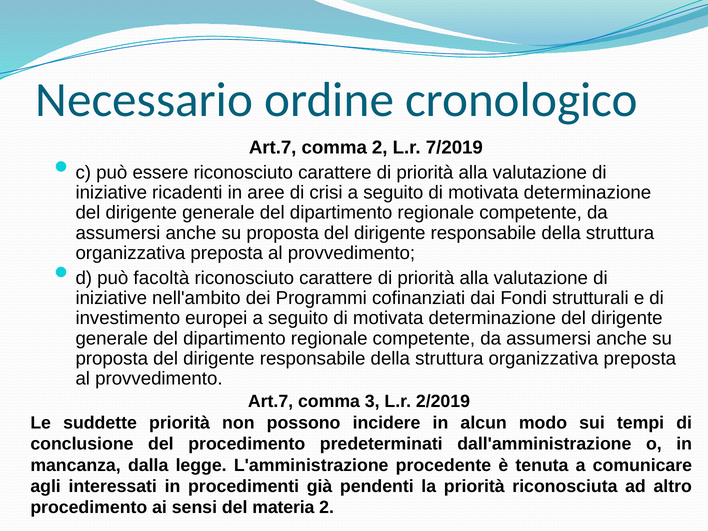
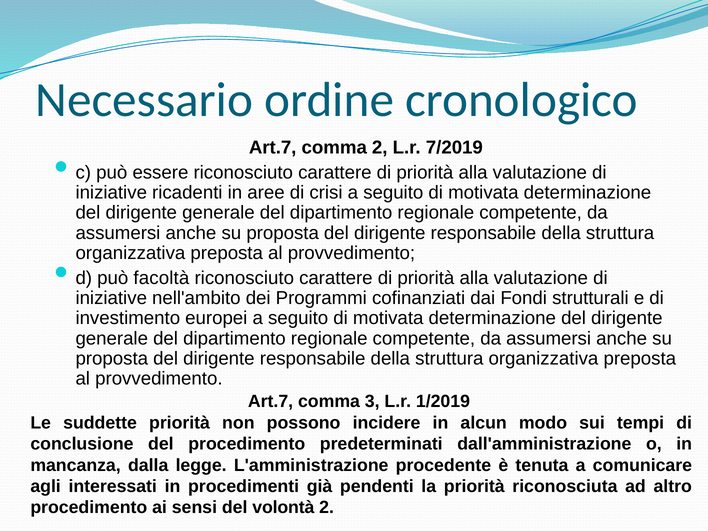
2/2019: 2/2019 -> 1/2019 (443, 401)
materia: materia -> volontà (283, 508)
